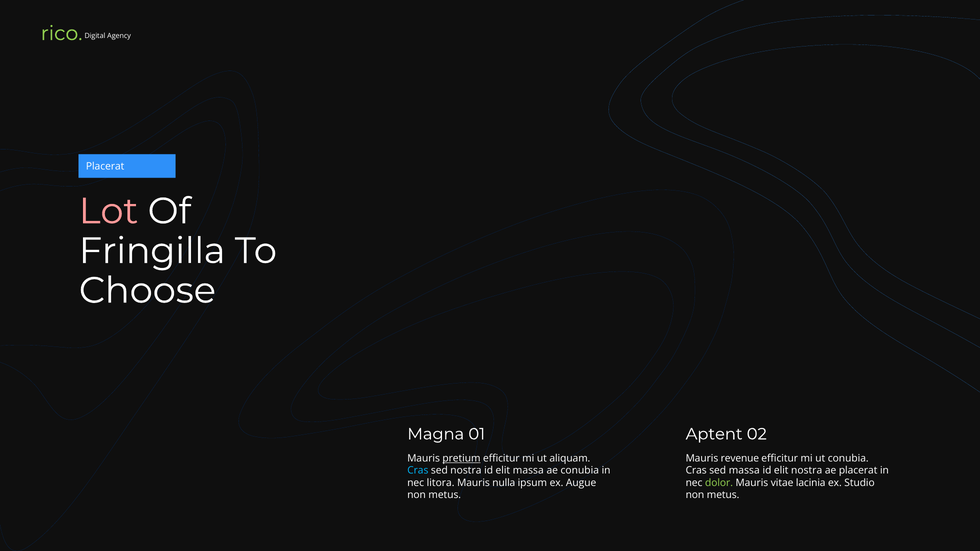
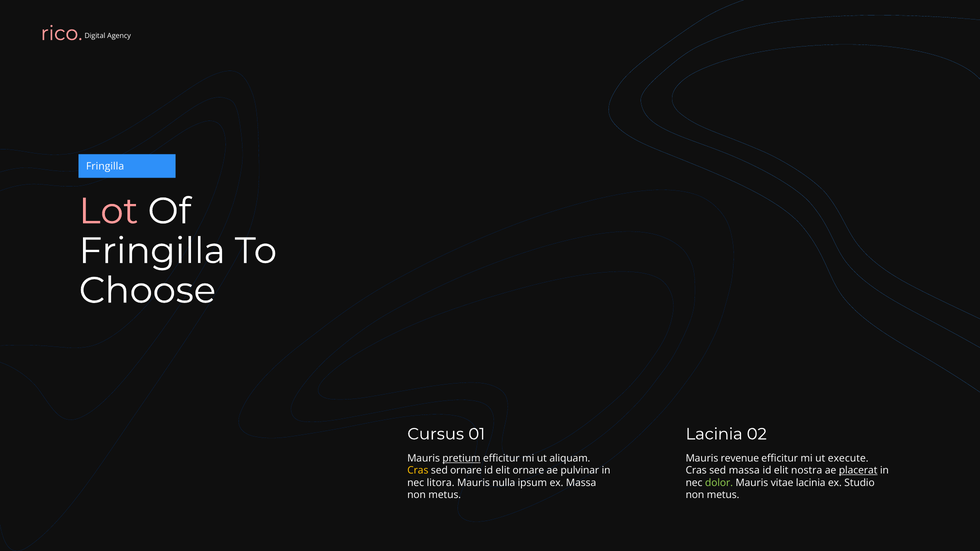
rico colour: light green -> pink (62, 33)
Placerat: Placerat -> Fringilla (105, 167)
Magna: Magna -> Cursus (436, 434)
Aptent: Aptent -> Lacinia (714, 434)
ut conubia: conubia -> execute (848, 458)
Cras colour: light blue -> yellow (418, 471)
sed nostra: nostra -> ornare (466, 471)
elit massa: massa -> ornare (528, 471)
ae conubia: conubia -> pulvinar (580, 471)
placerat underline: none -> present (858, 471)
ex Augue: Augue -> Massa (581, 483)
